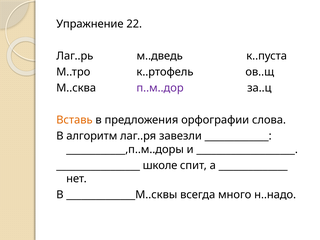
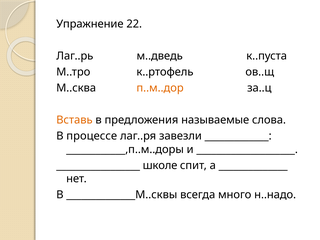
п..м..дор colour: purple -> orange (160, 88)
орфографии: орфографии -> называемые (215, 120)
алгоритм: алгоритм -> процессе (92, 136)
